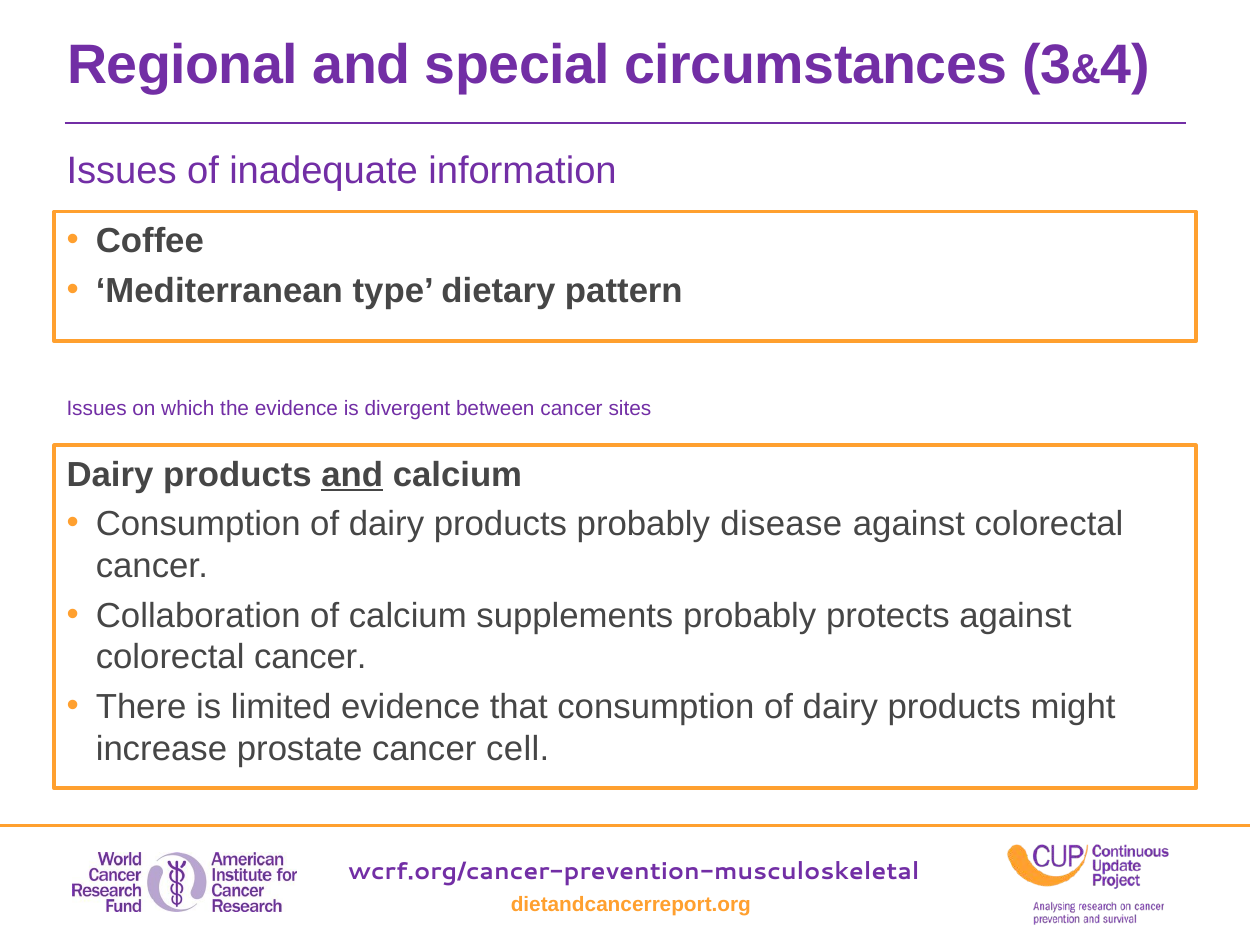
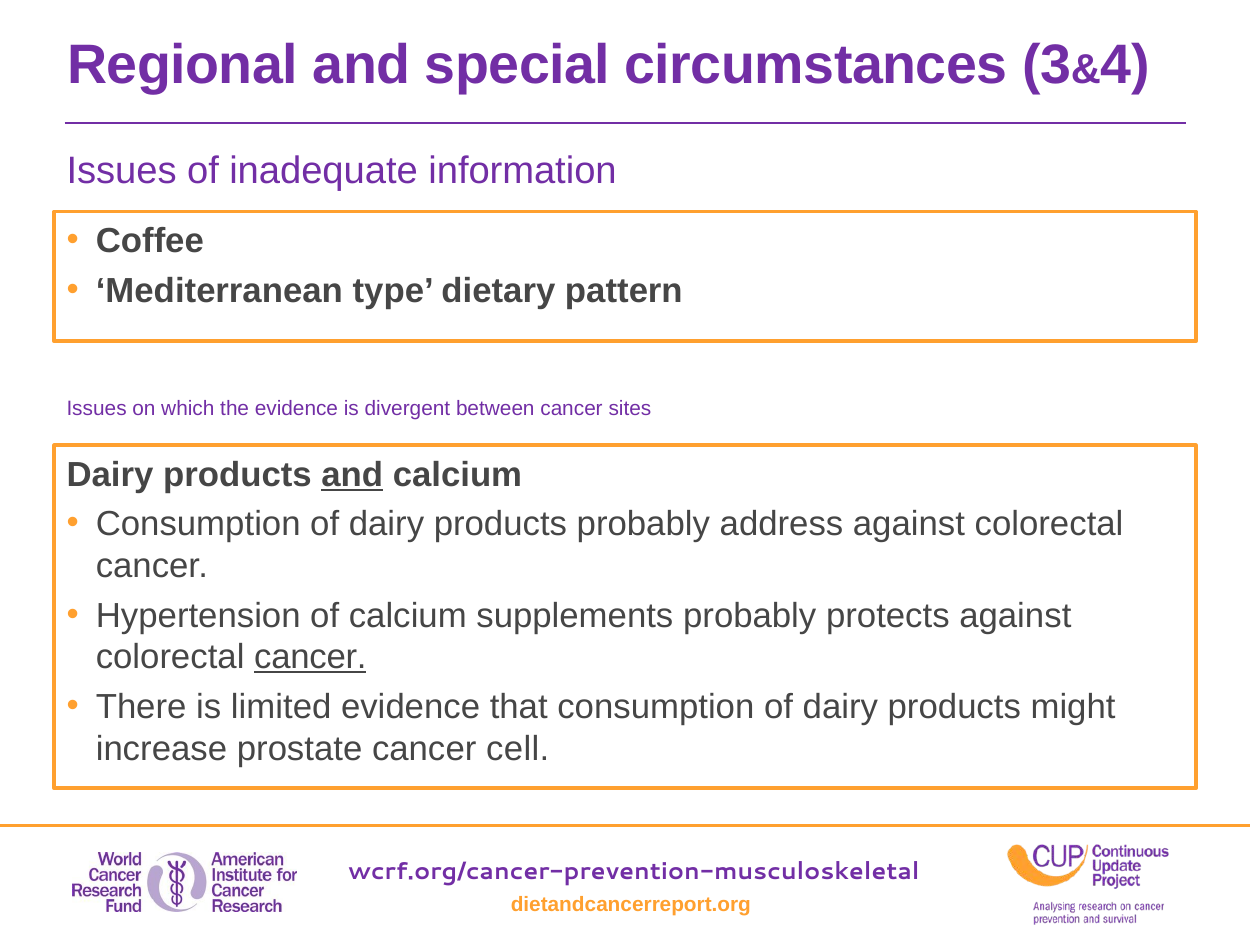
disease: disease -> address (781, 524)
Collaboration: Collaboration -> Hypertension (198, 615)
cancer underline: none -> present (310, 657)
